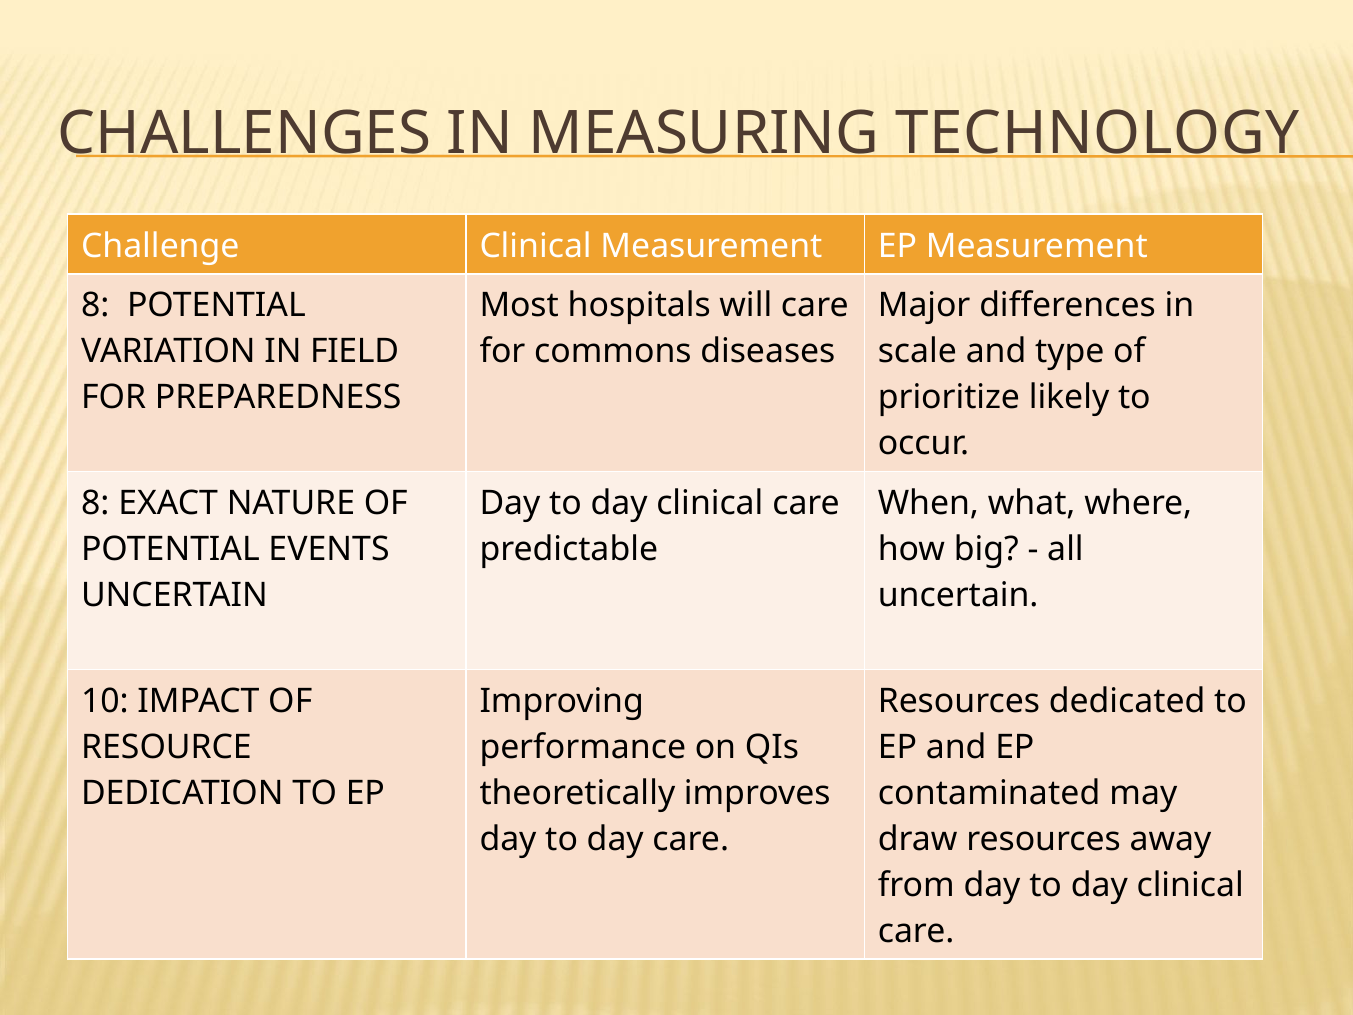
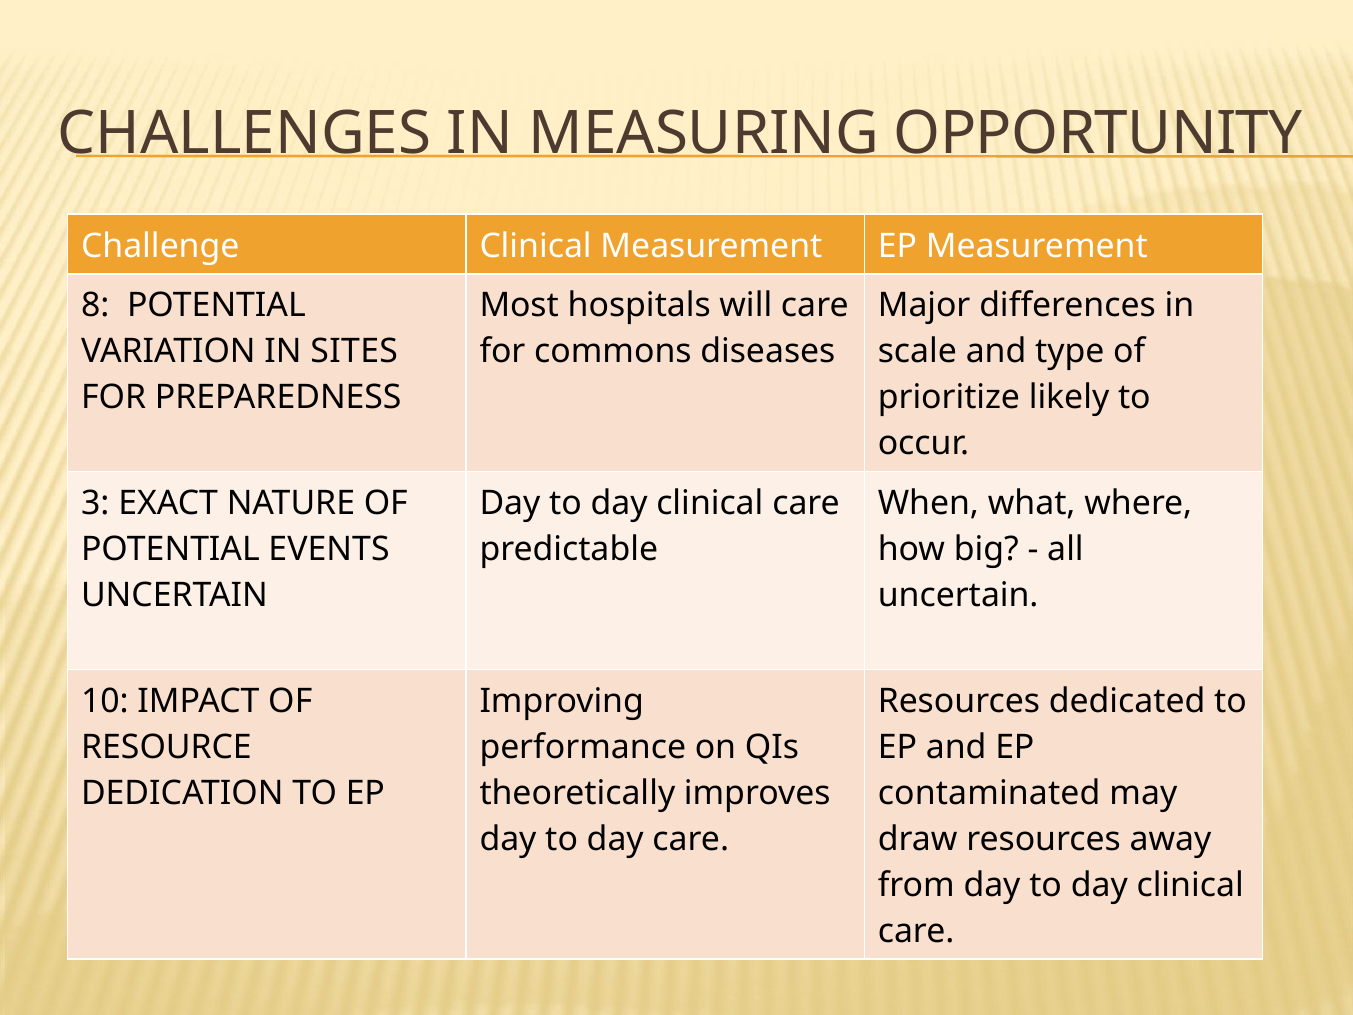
TECHNOLOGY: TECHNOLOGY -> OPPORTUNITY (1098, 133)
FIELD: FIELD -> SITES (354, 352)
8: 8 -> 3 (95, 503)
